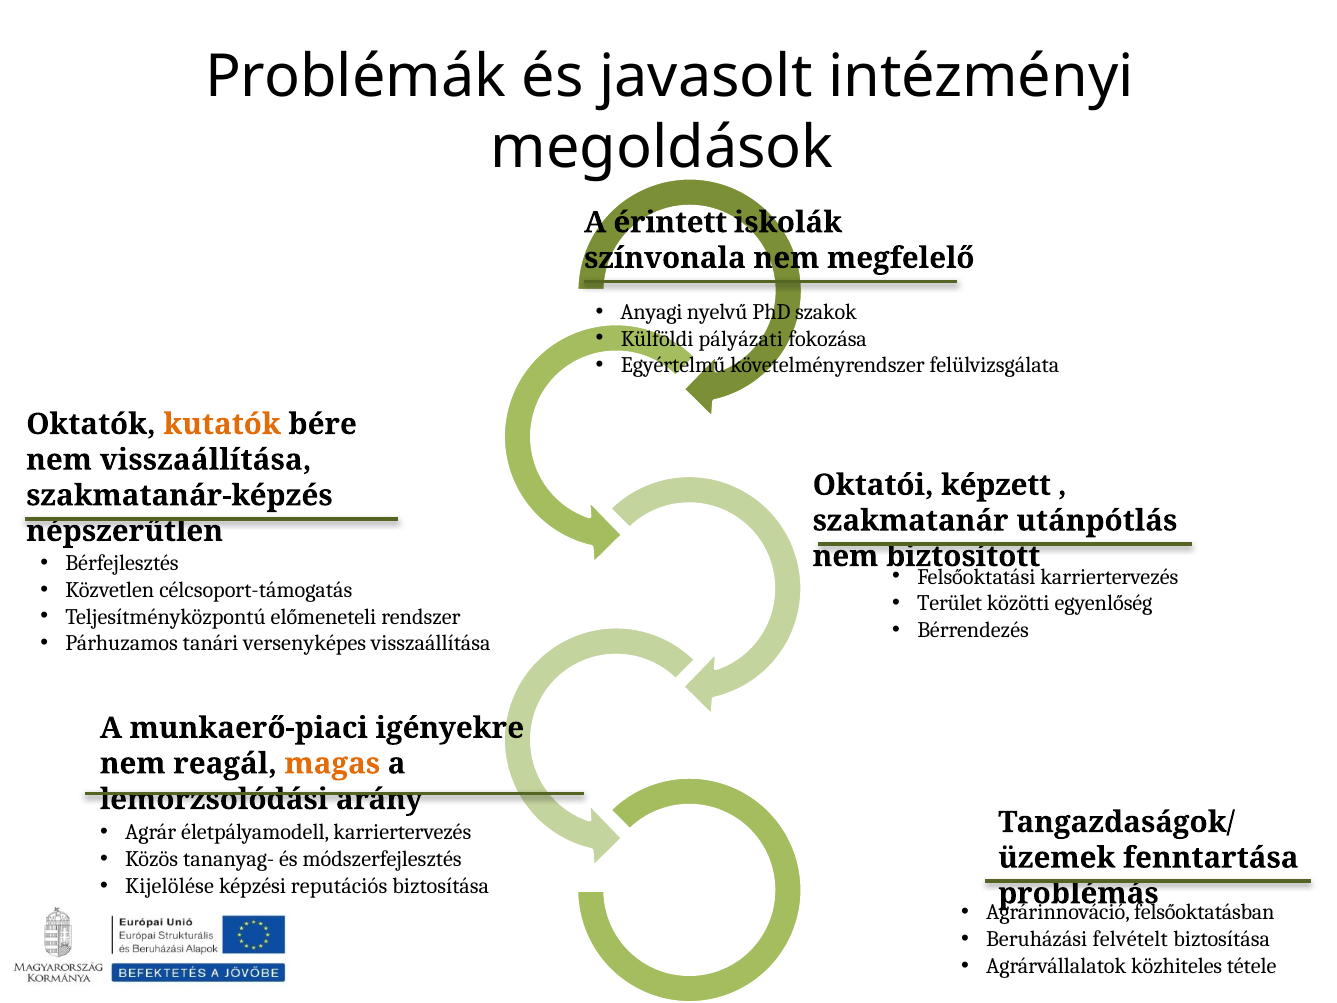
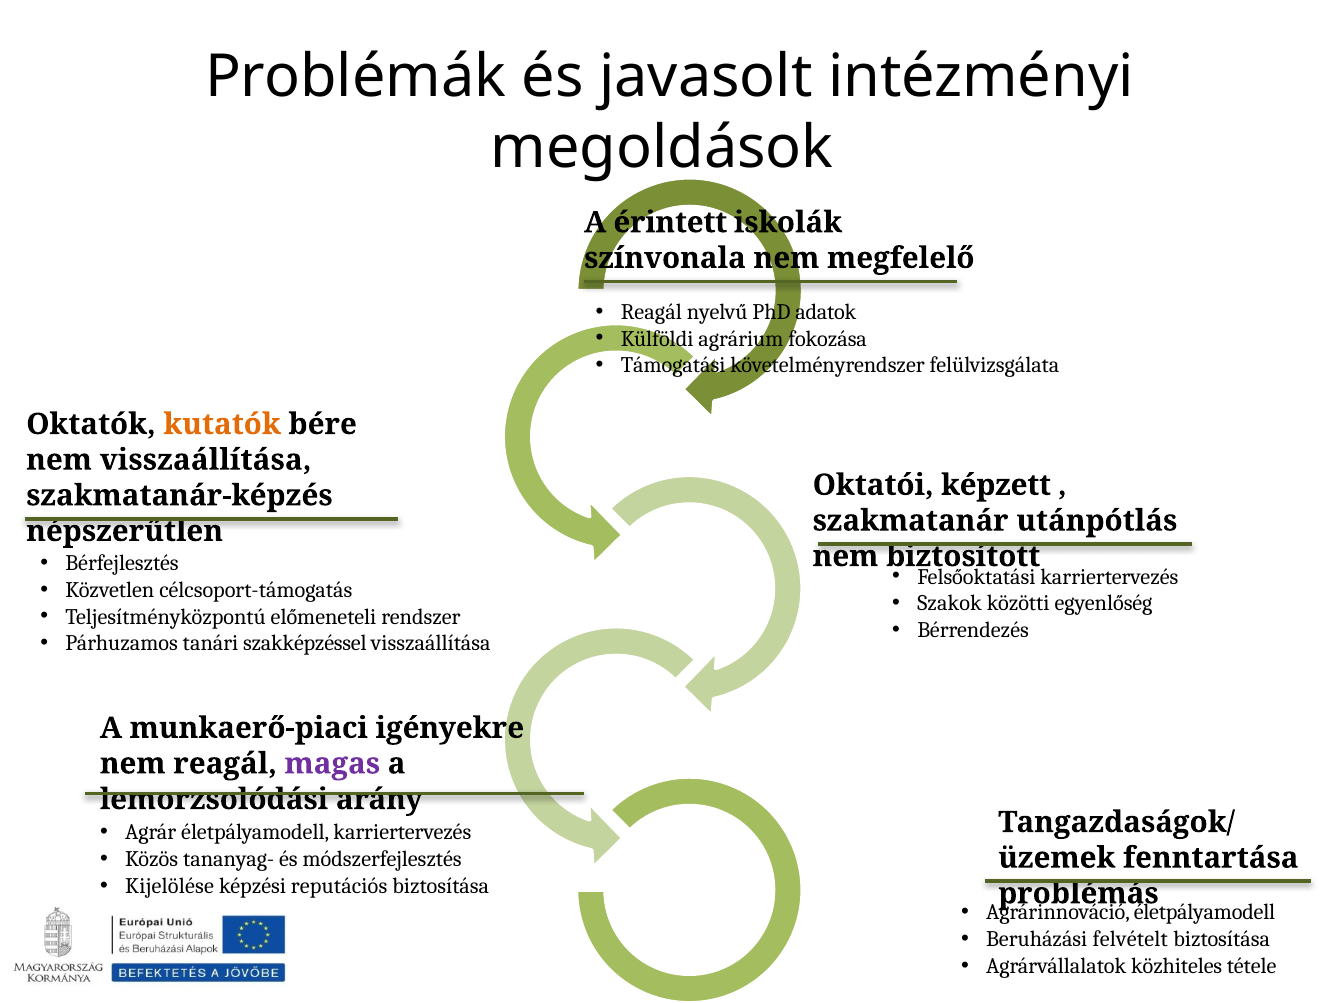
Anyagi: Anyagi -> Reagál (651, 312)
szakok: szakok -> adatok (826, 312)
pályázati: pályázati -> agrárium (741, 339)
Egyértelmű: Egyértelmű -> Támogatási (673, 365)
Terület: Terület -> Szakok (950, 603)
versenyképes: versenyképes -> szakképzéssel (305, 643)
magas colour: orange -> purple (332, 764)
felsőoktatásban: felsőoktatásban -> életpályamodell (1204, 912)
